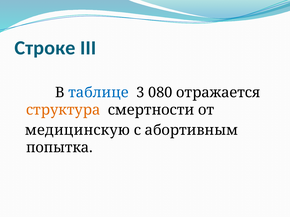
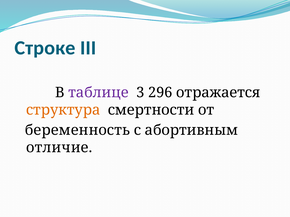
таблице colour: blue -> purple (98, 93)
080: 080 -> 296 (160, 93)
медицинскую: медицинскую -> беременность (77, 131)
попытка: попытка -> отличие (59, 148)
